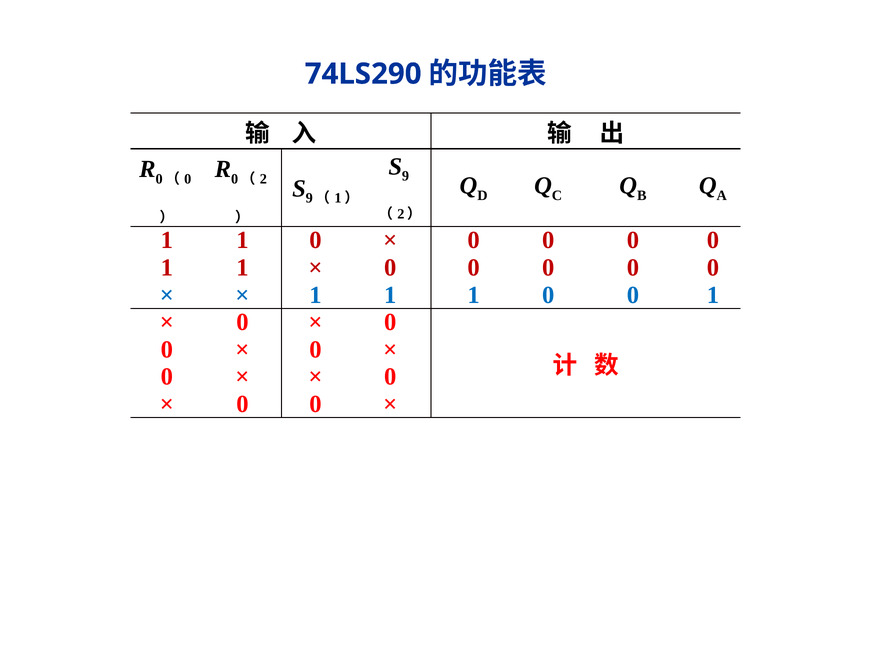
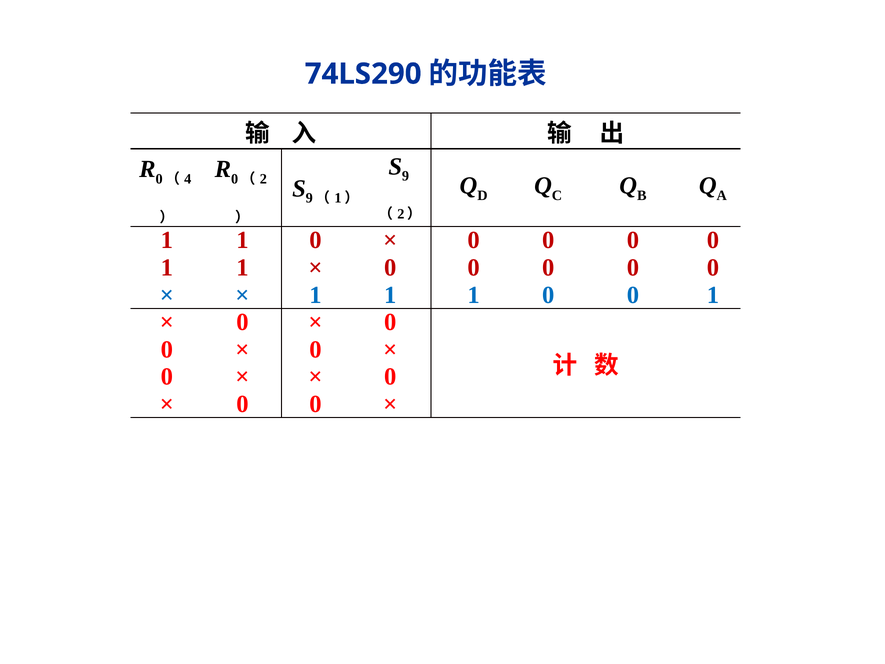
0: 0 -> 4 (188, 179)
